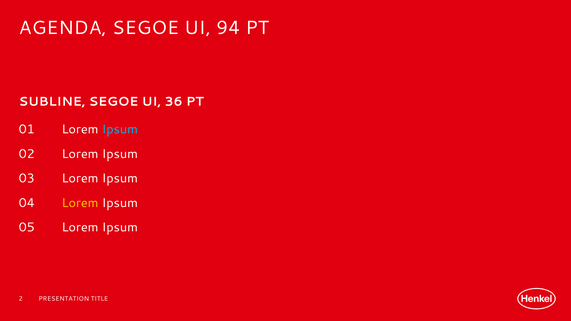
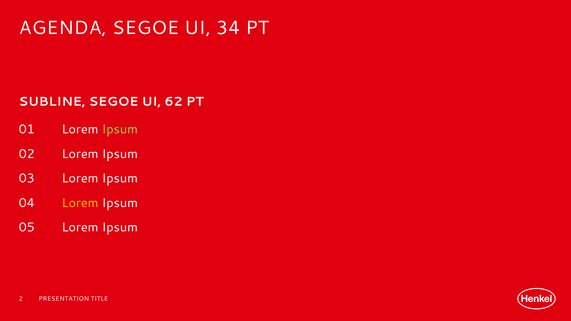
94: 94 -> 34 (228, 28)
36: 36 -> 62 (174, 102)
Ipsum colour: light blue -> light green (120, 130)
